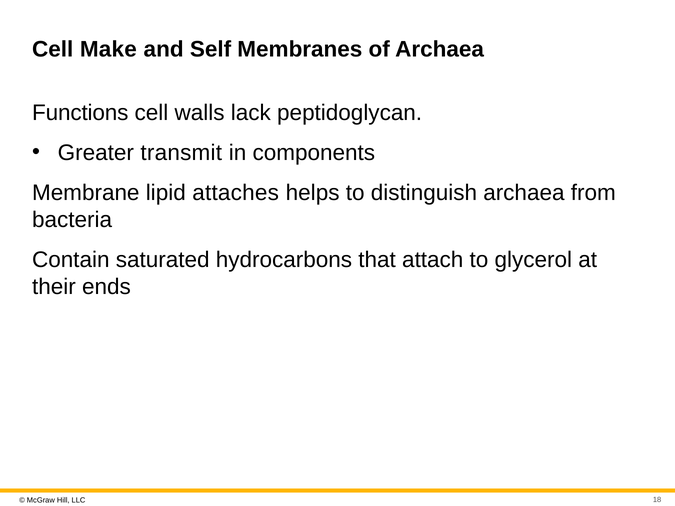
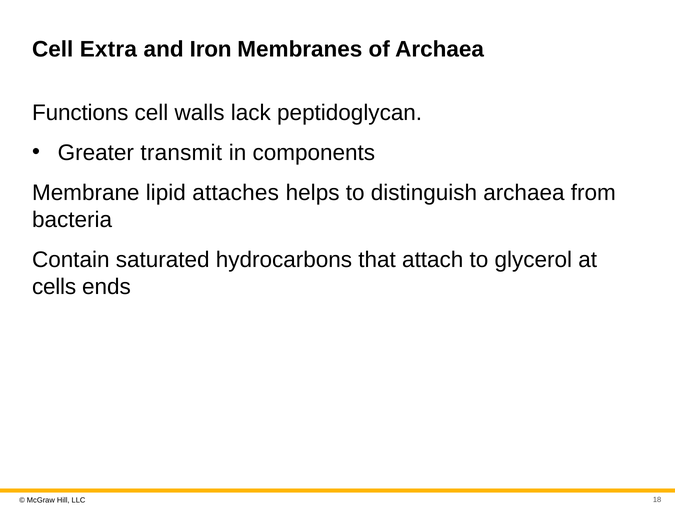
Make: Make -> Extra (108, 49)
Self: Self -> Iron (211, 49)
their: their -> cells (54, 287)
